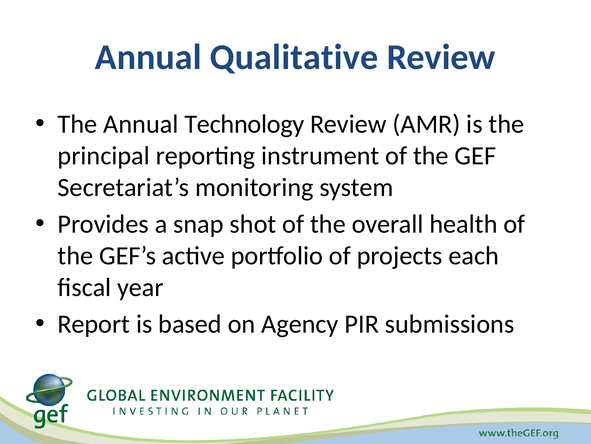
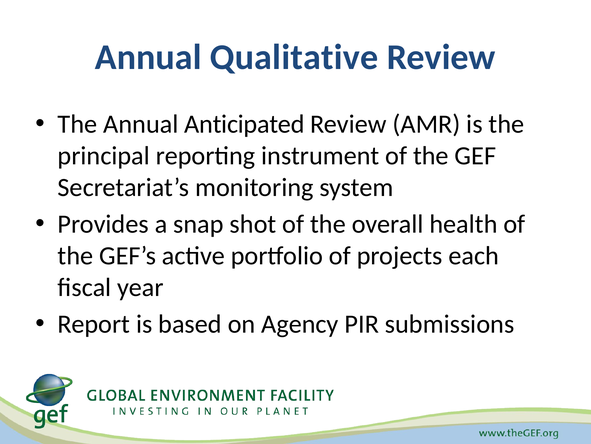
Technology: Technology -> Anticipated (244, 124)
